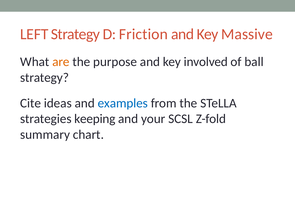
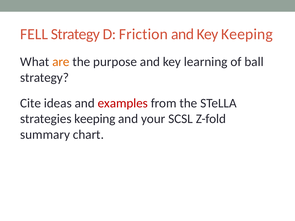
LEFT: LEFT -> FELL (34, 34)
Key Massive: Massive -> Keeping (247, 34)
involved: involved -> learning (206, 62)
examples colour: blue -> red (123, 103)
